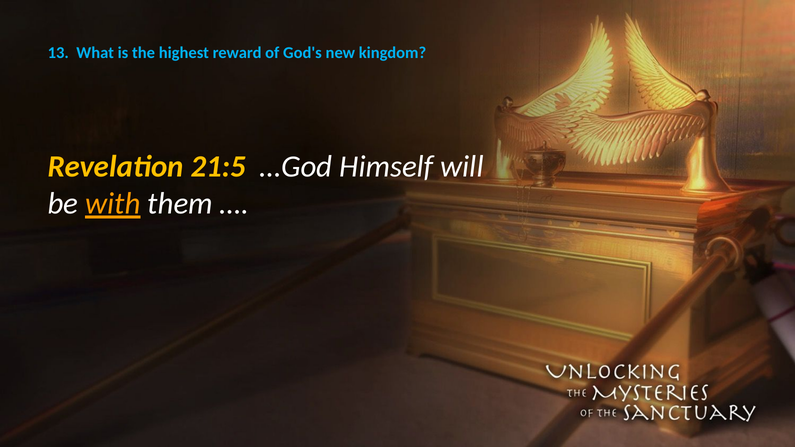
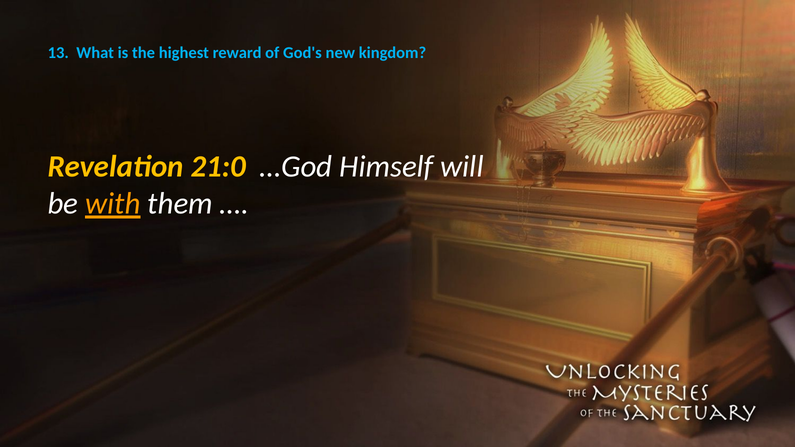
21:5: 21:5 -> 21:0 (218, 167)
